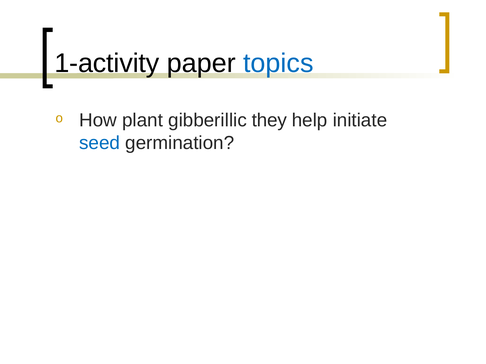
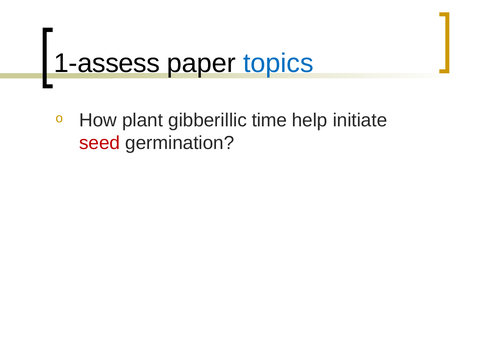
1-activity: 1-activity -> 1-assess (107, 63)
they: they -> time (269, 120)
seed colour: blue -> red (100, 143)
